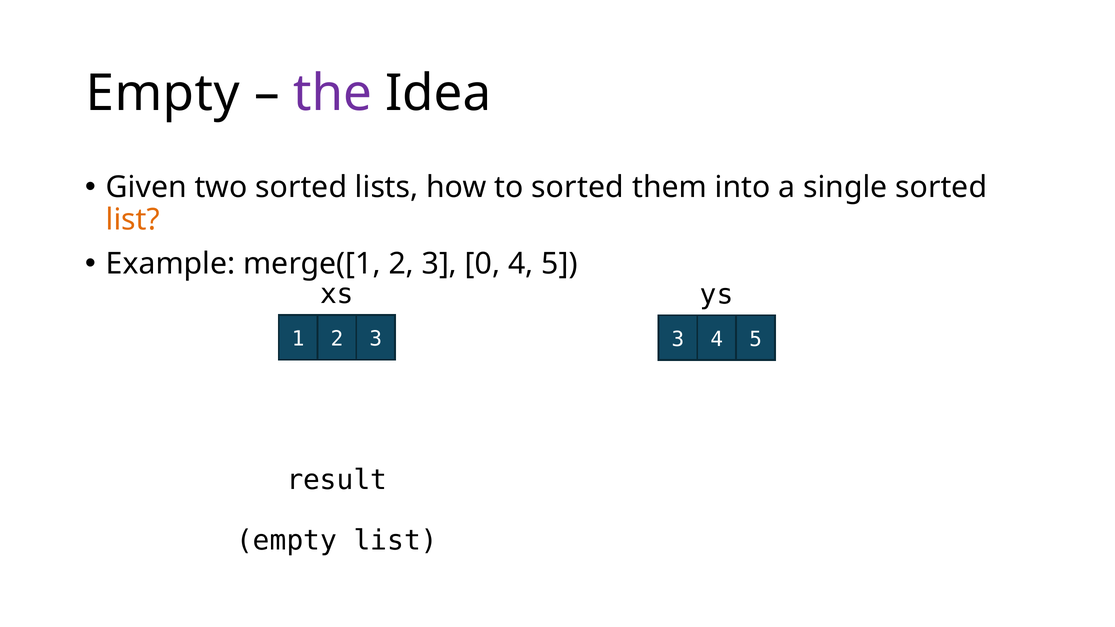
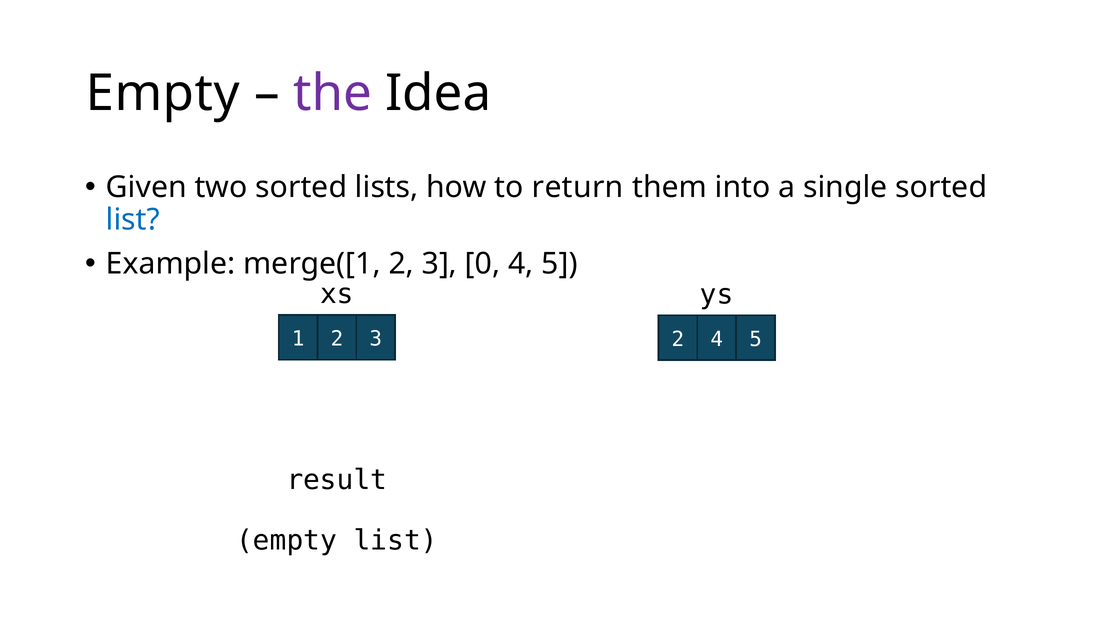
to sorted: sorted -> return (578, 187)
list colour: orange -> blue (133, 220)
3 3: 3 -> 2 (678, 339)
